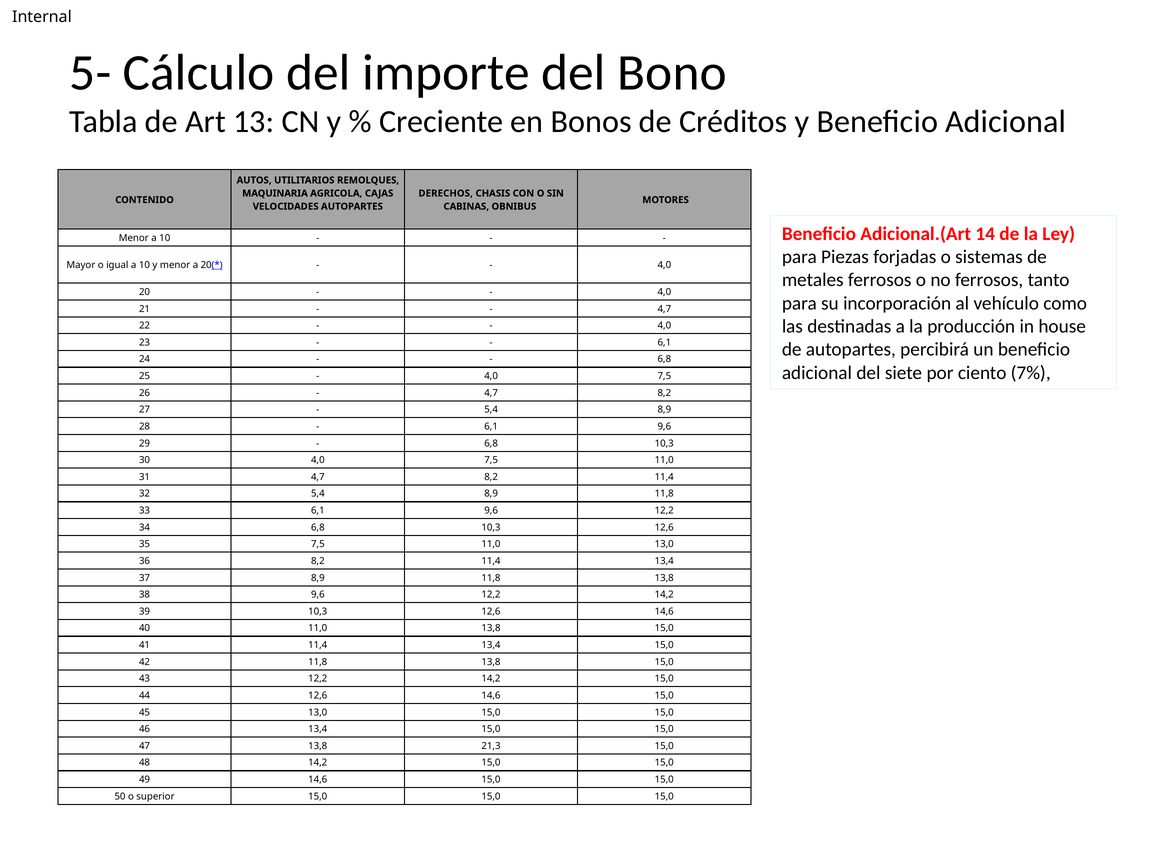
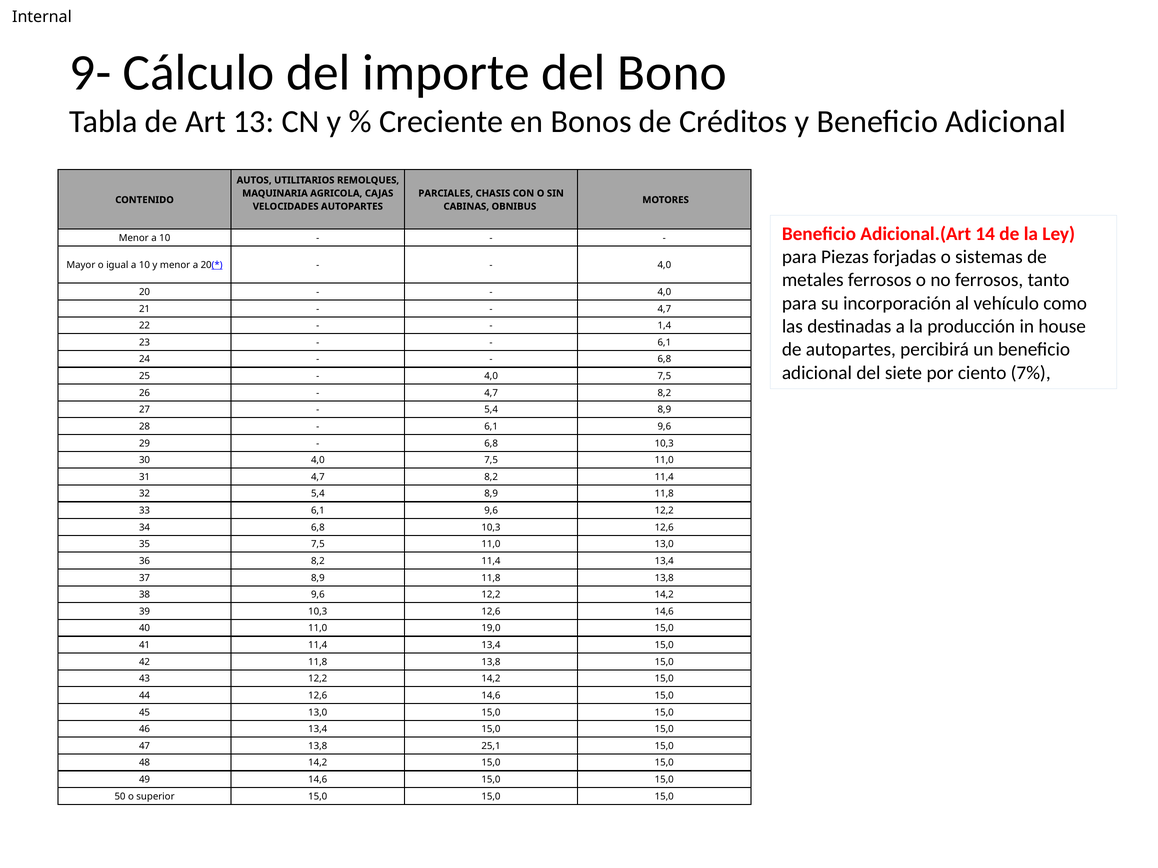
5-: 5- -> 9- (90, 73)
DERECHOS: DERECHOS -> PARCIALES (446, 193)
4,0: 4,0 -> 1,4 (664, 326)
11,0 13,8: 13,8 -> 19,0 (491, 629)
21,3: 21,3 -> 25,1 (491, 746)
